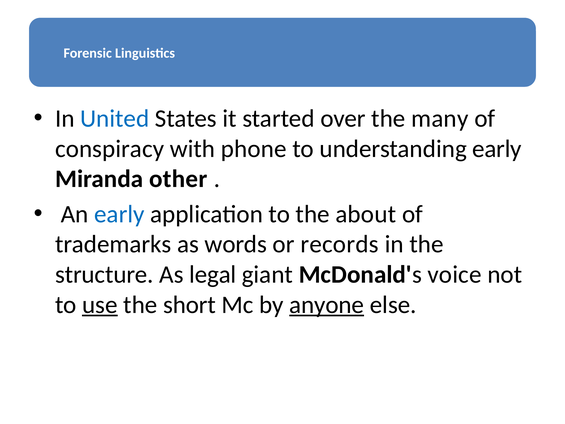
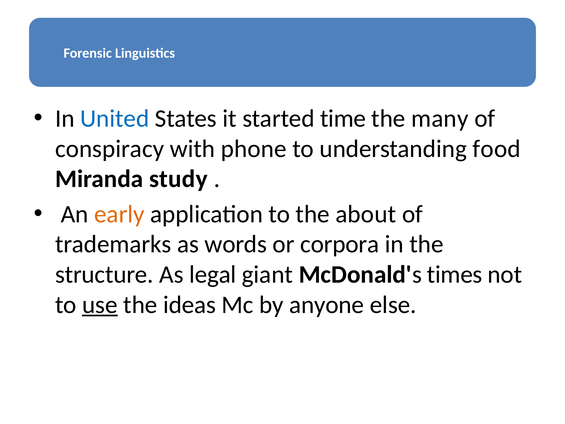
over: over -> time (343, 119)
understanding early: early -> food (497, 149)
other: other -> study (178, 179)
early colour: blue -> orange (119, 214)
records: records -> corpora (340, 244)
voice: voice -> times (455, 274)
short: short -> ideas (189, 305)
anyone underline: present -> none (327, 305)
